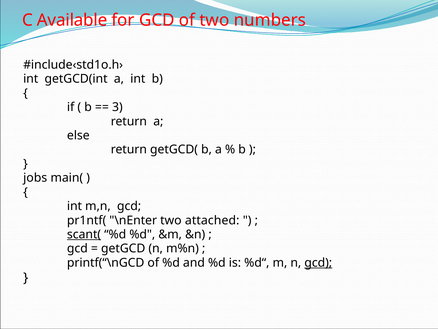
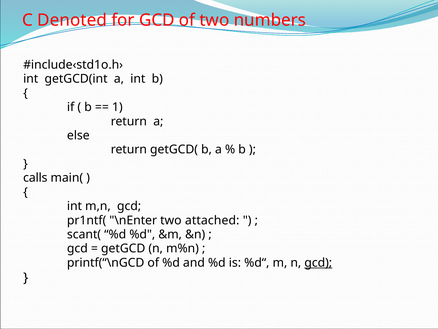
Available: Available -> Denoted (72, 20)
3: 3 -> 1 (117, 107)
jobs: jobs -> calls (35, 178)
scant( underline: present -> none (84, 234)
